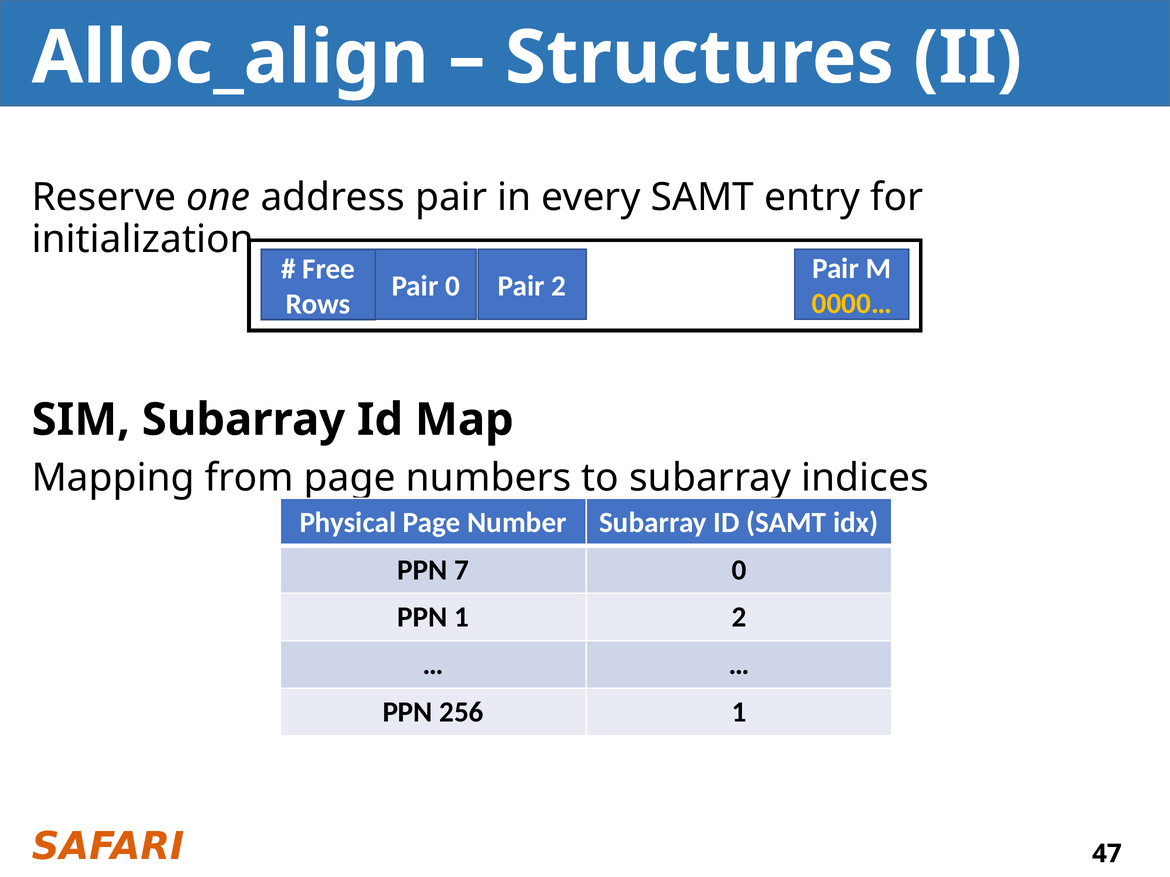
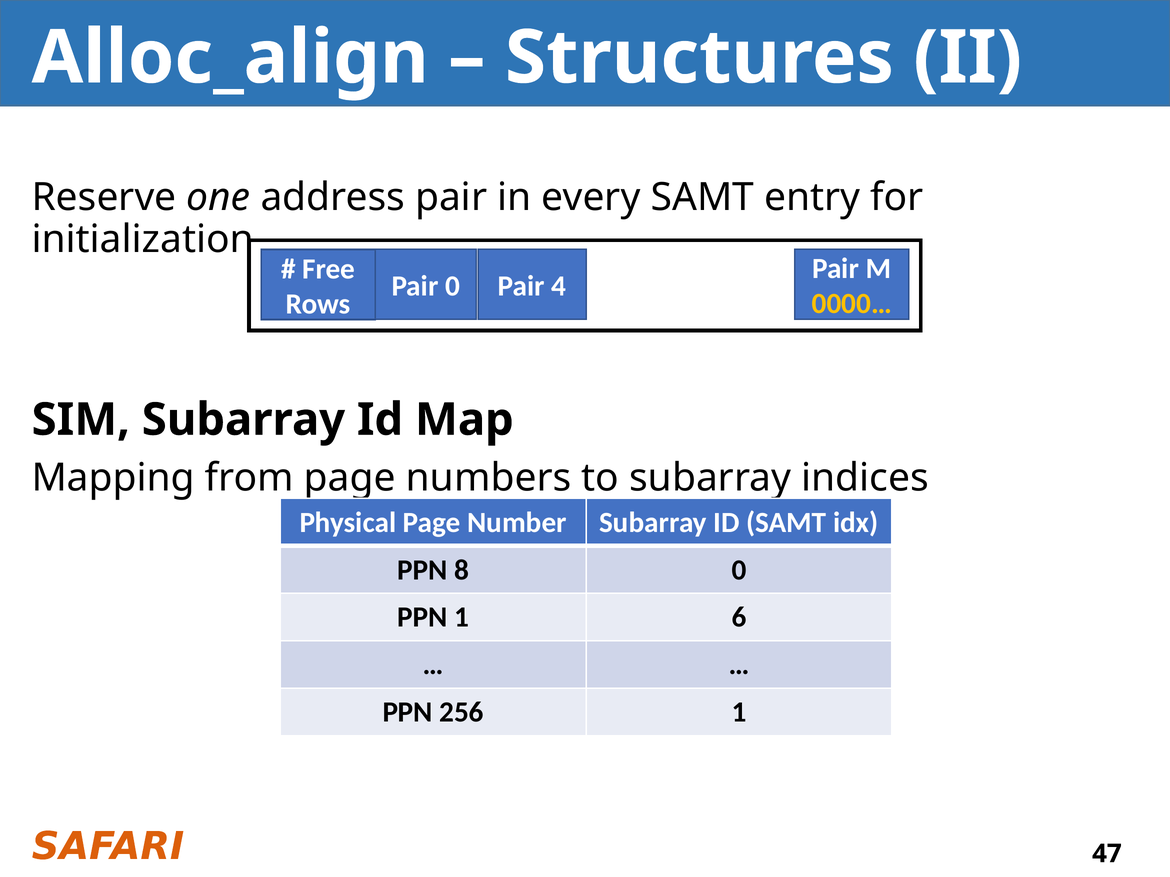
Pair 2: 2 -> 4 (559, 286)
7: 7 -> 8 (462, 570)
1 2: 2 -> 6 (739, 618)
